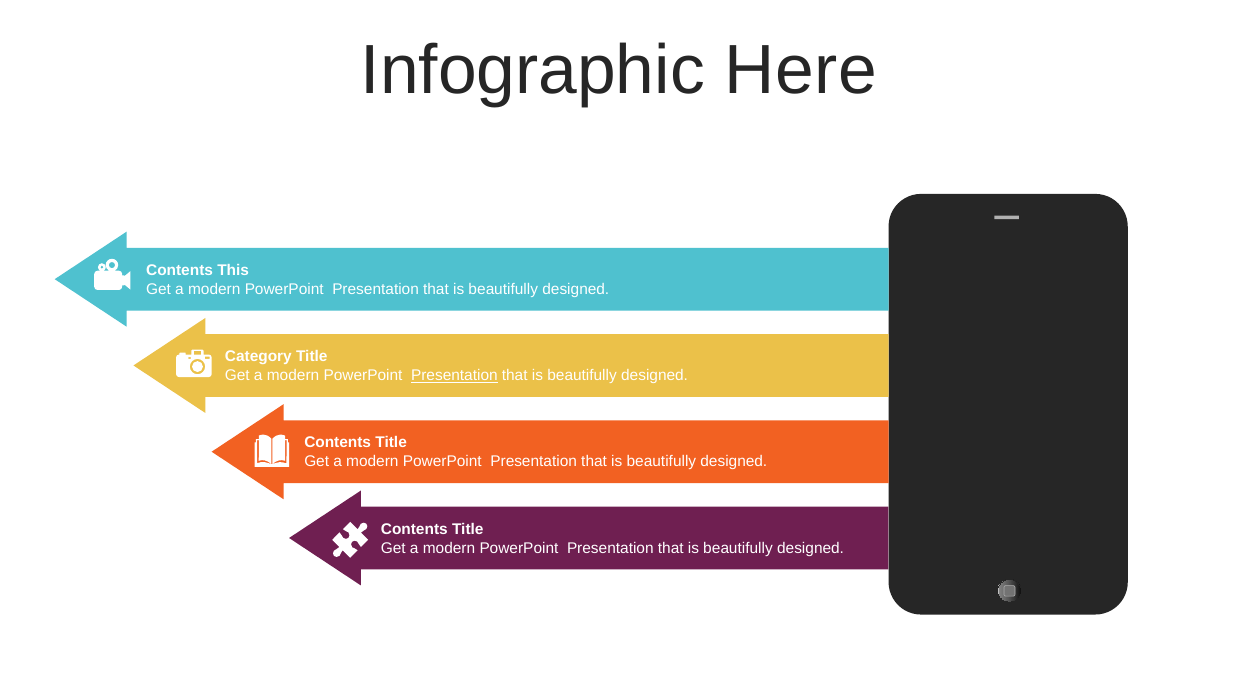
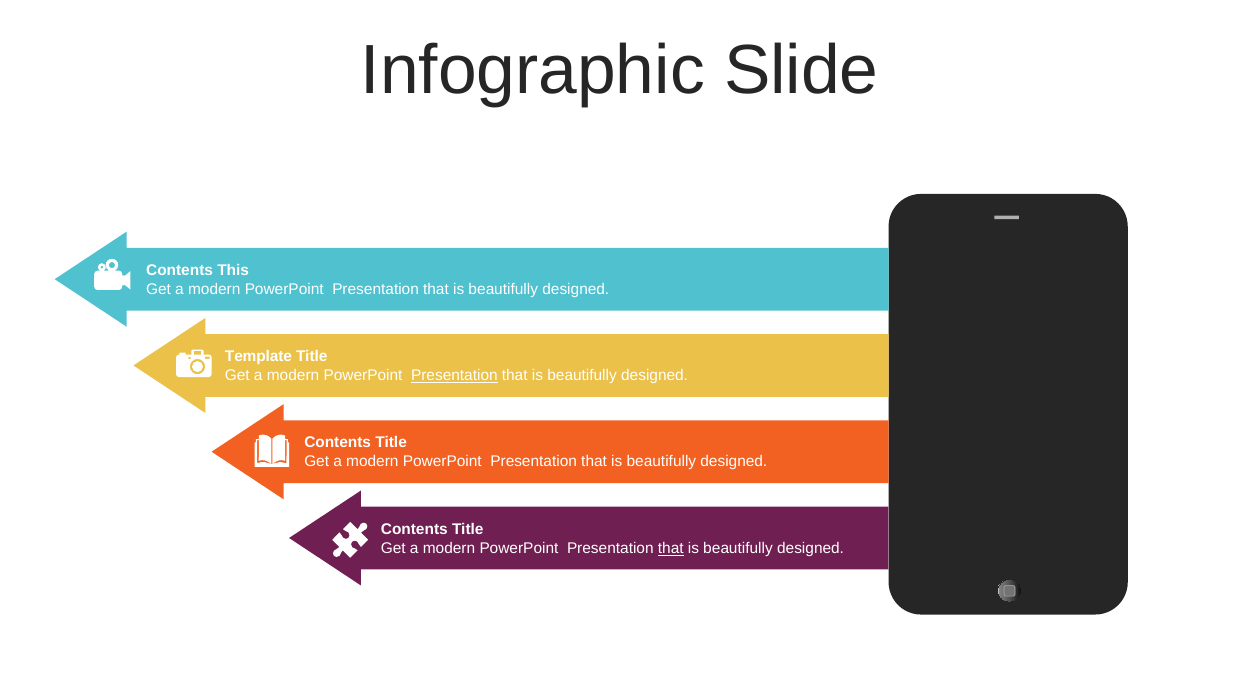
Here: Here -> Slide (801, 71)
Category: Category -> Template (258, 356)
that underline: none -> present (671, 548)
